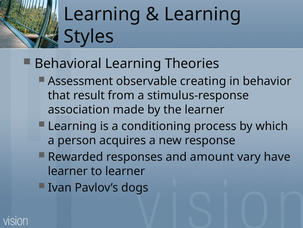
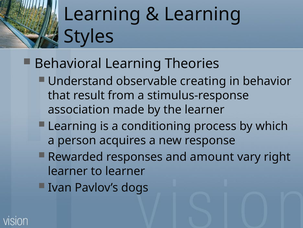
Assessment: Assessment -> Understand (80, 81)
have: have -> right (277, 156)
